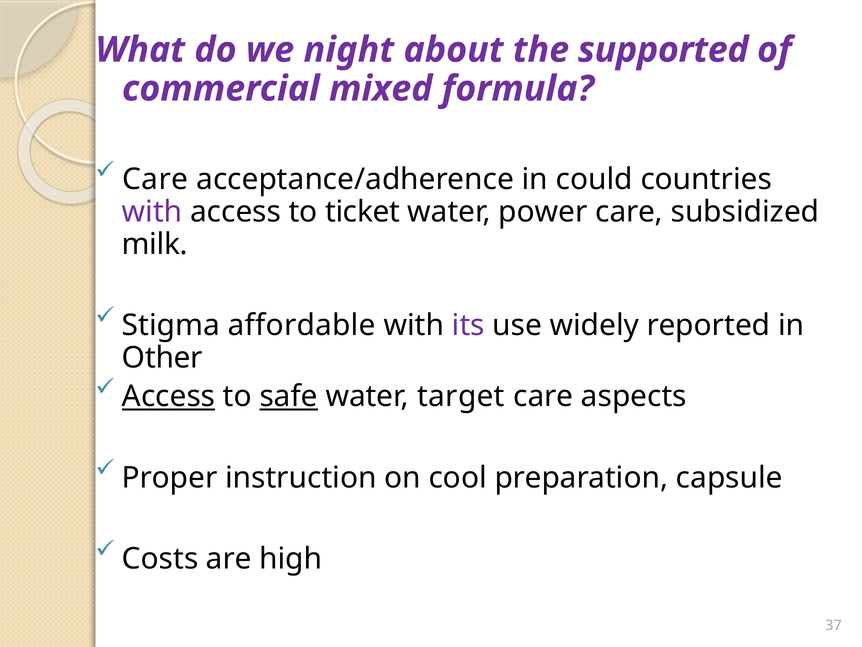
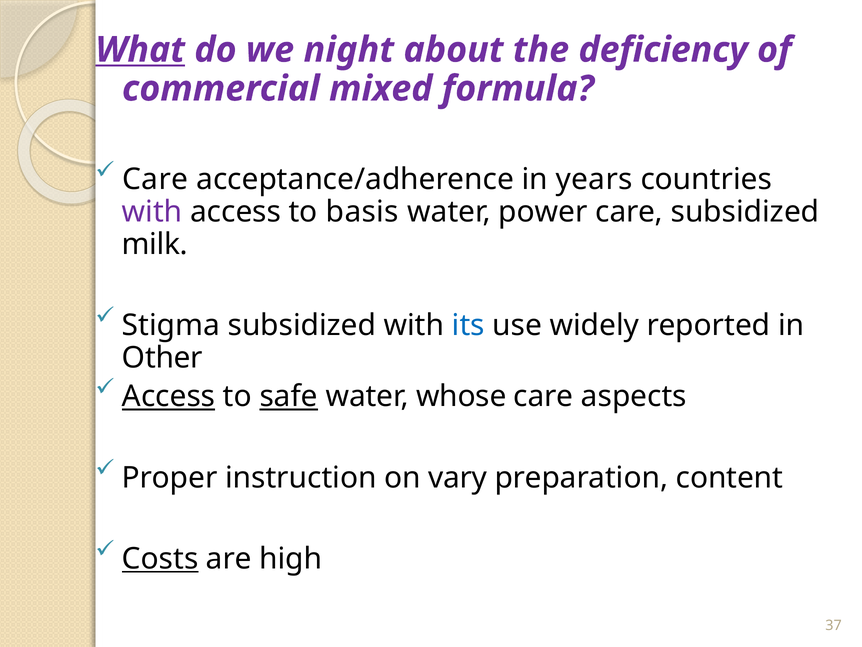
What underline: none -> present (140, 50)
supported: supported -> deficiency (663, 50)
could: could -> years (594, 179)
ticket: ticket -> basis (362, 212)
Stigma affordable: affordable -> subsidized (302, 325)
its colour: purple -> blue (468, 325)
target: target -> whose (461, 396)
cool: cool -> vary (458, 477)
capsule: capsule -> content (729, 477)
Costs underline: none -> present (160, 558)
